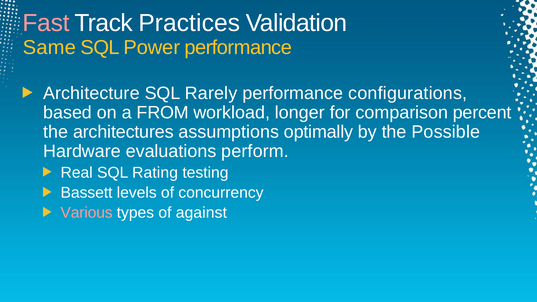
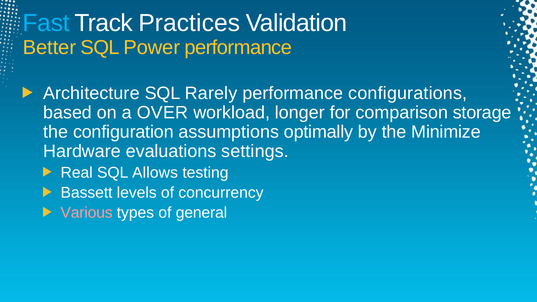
Fast colour: pink -> light blue (46, 23)
Same: Same -> Better (50, 47)
FROM: FROM -> OVER (162, 113)
percent: percent -> storage (482, 113)
architectures: architectures -> configuration (123, 132)
Possible: Possible -> Minimize (446, 132)
perform: perform -> settings (255, 151)
Rating: Rating -> Allows (155, 173)
against: against -> general (201, 213)
